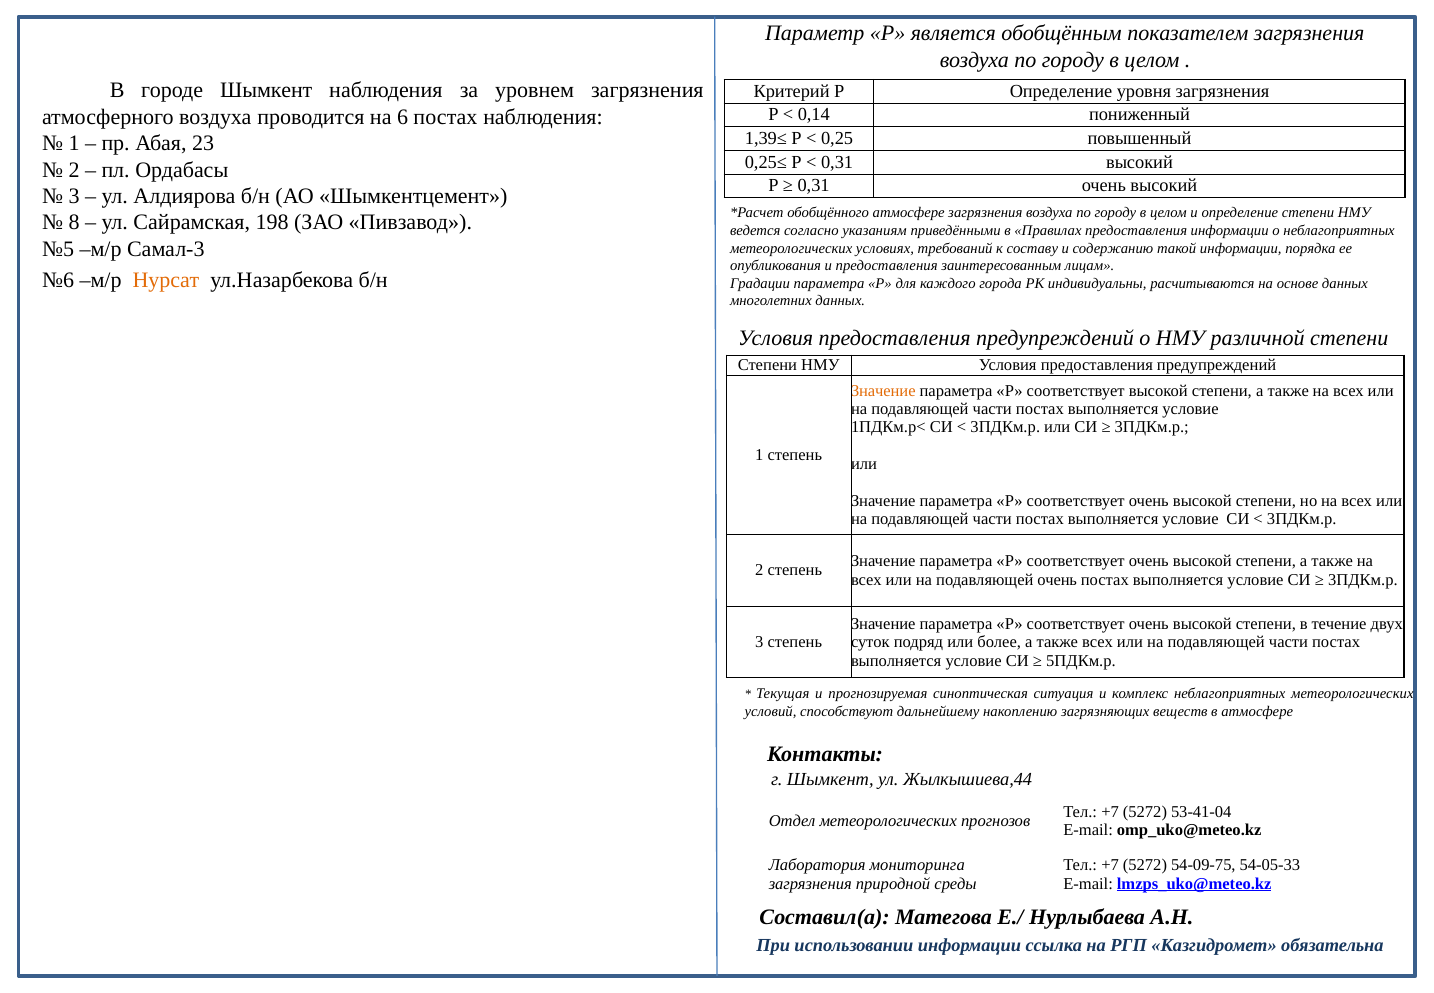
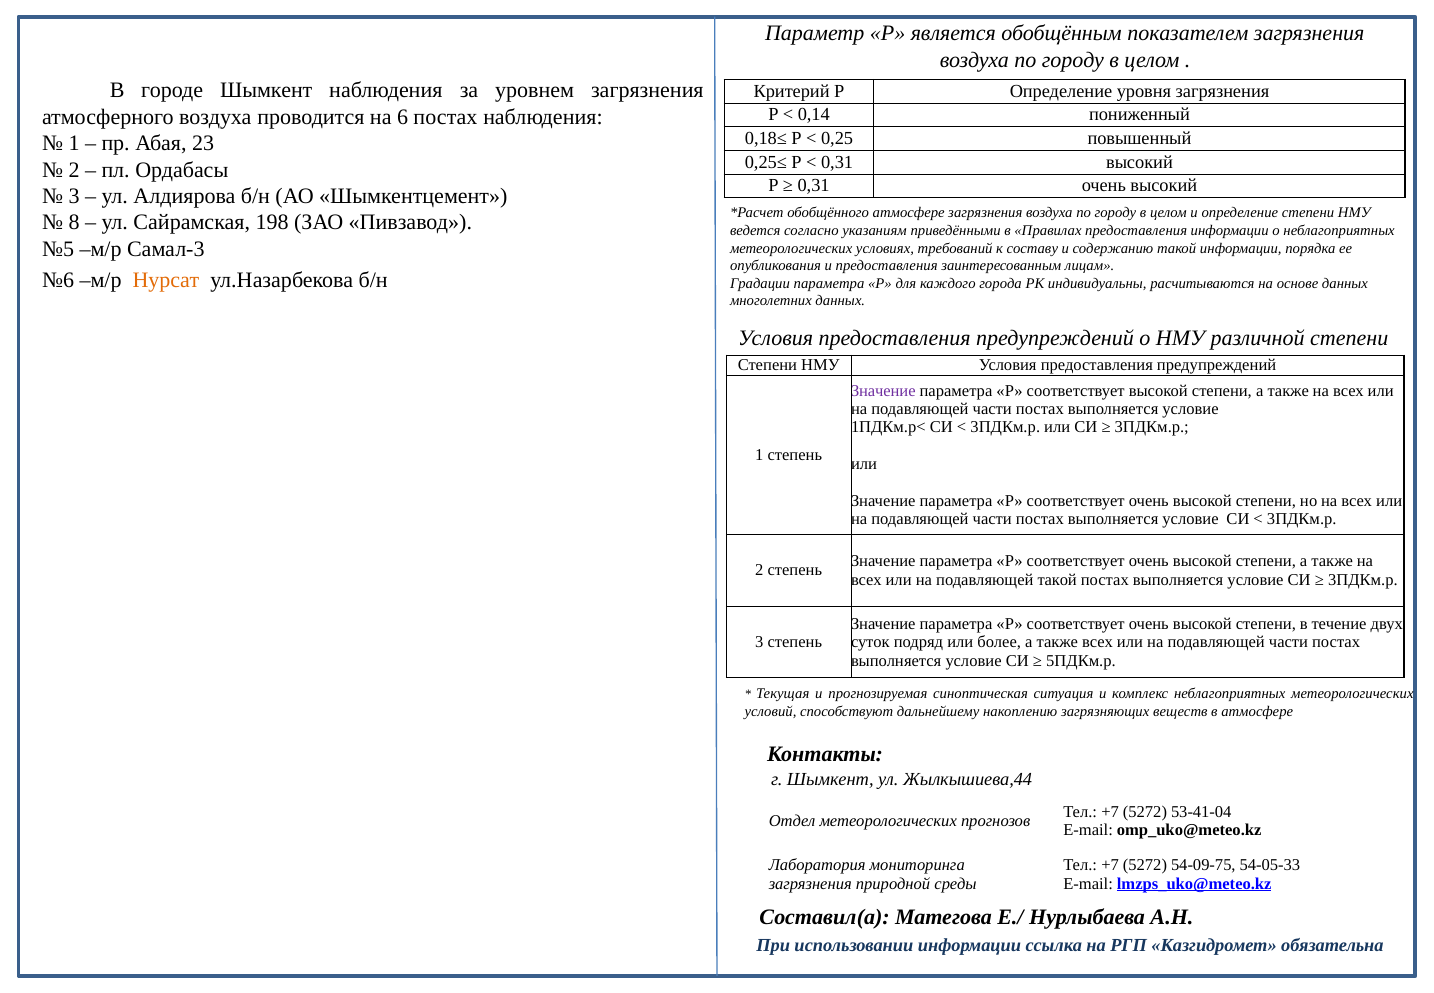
1,39≤: 1,39≤ -> 0,18≤ (766, 138)
Значение colour: orange -> purple (883, 391)
подавляющей очень: очень -> такой (1057, 580)
